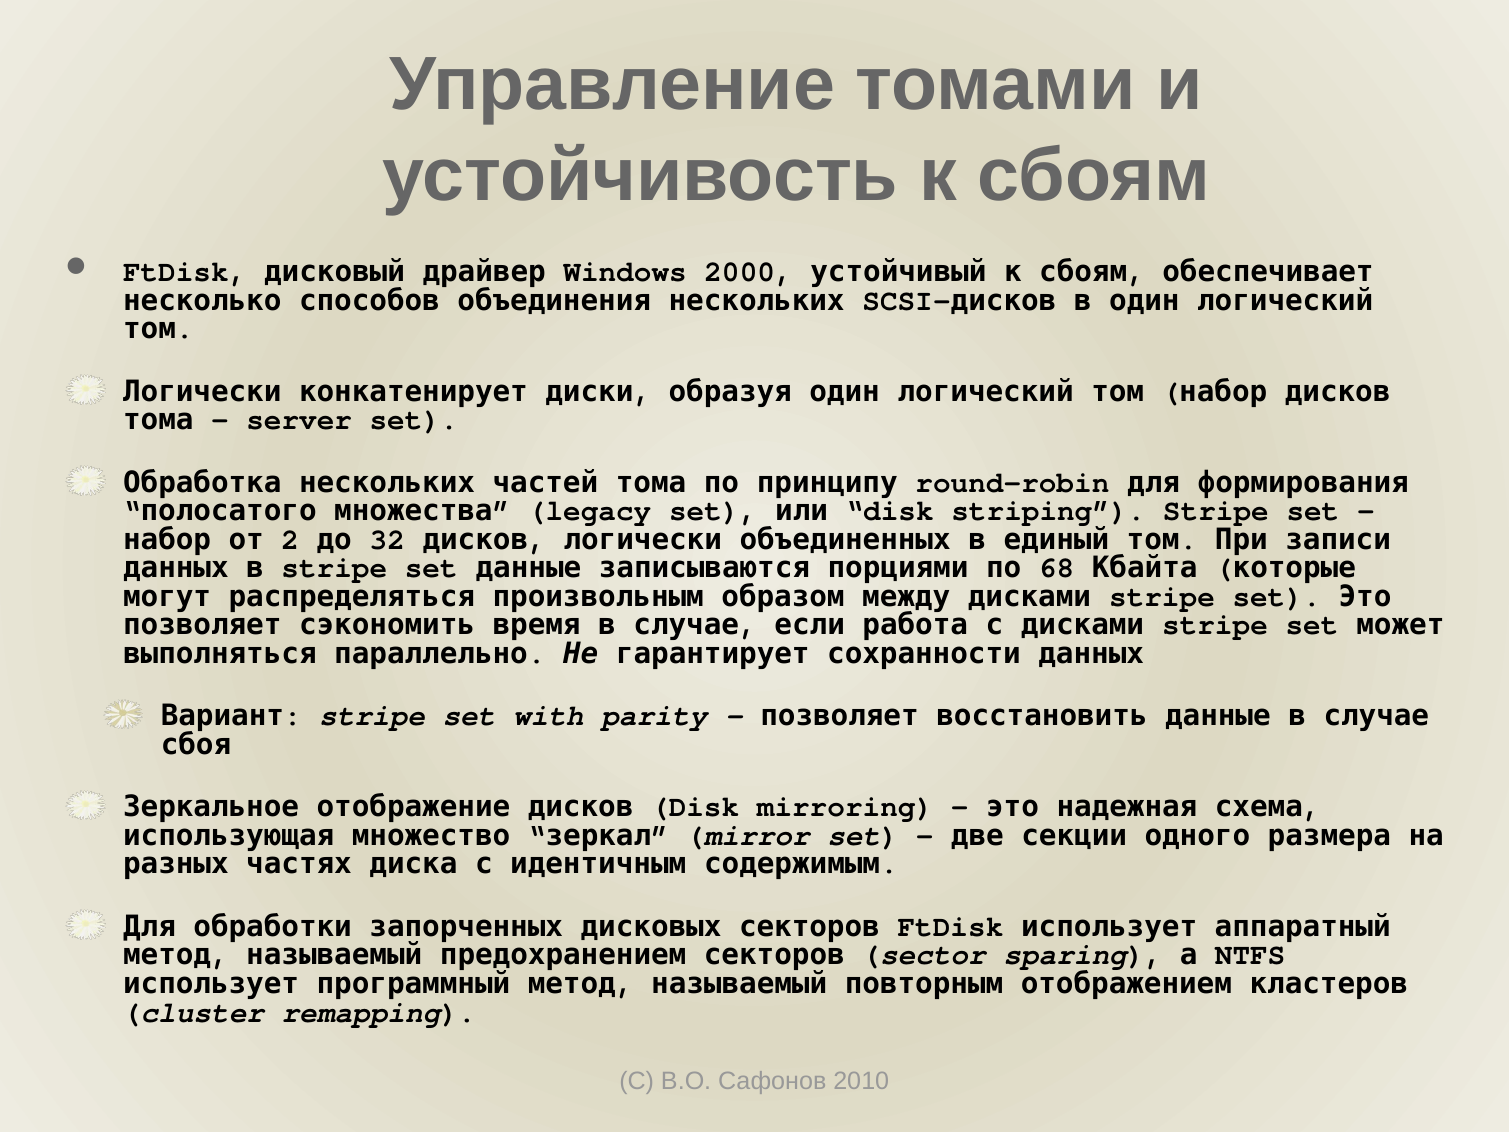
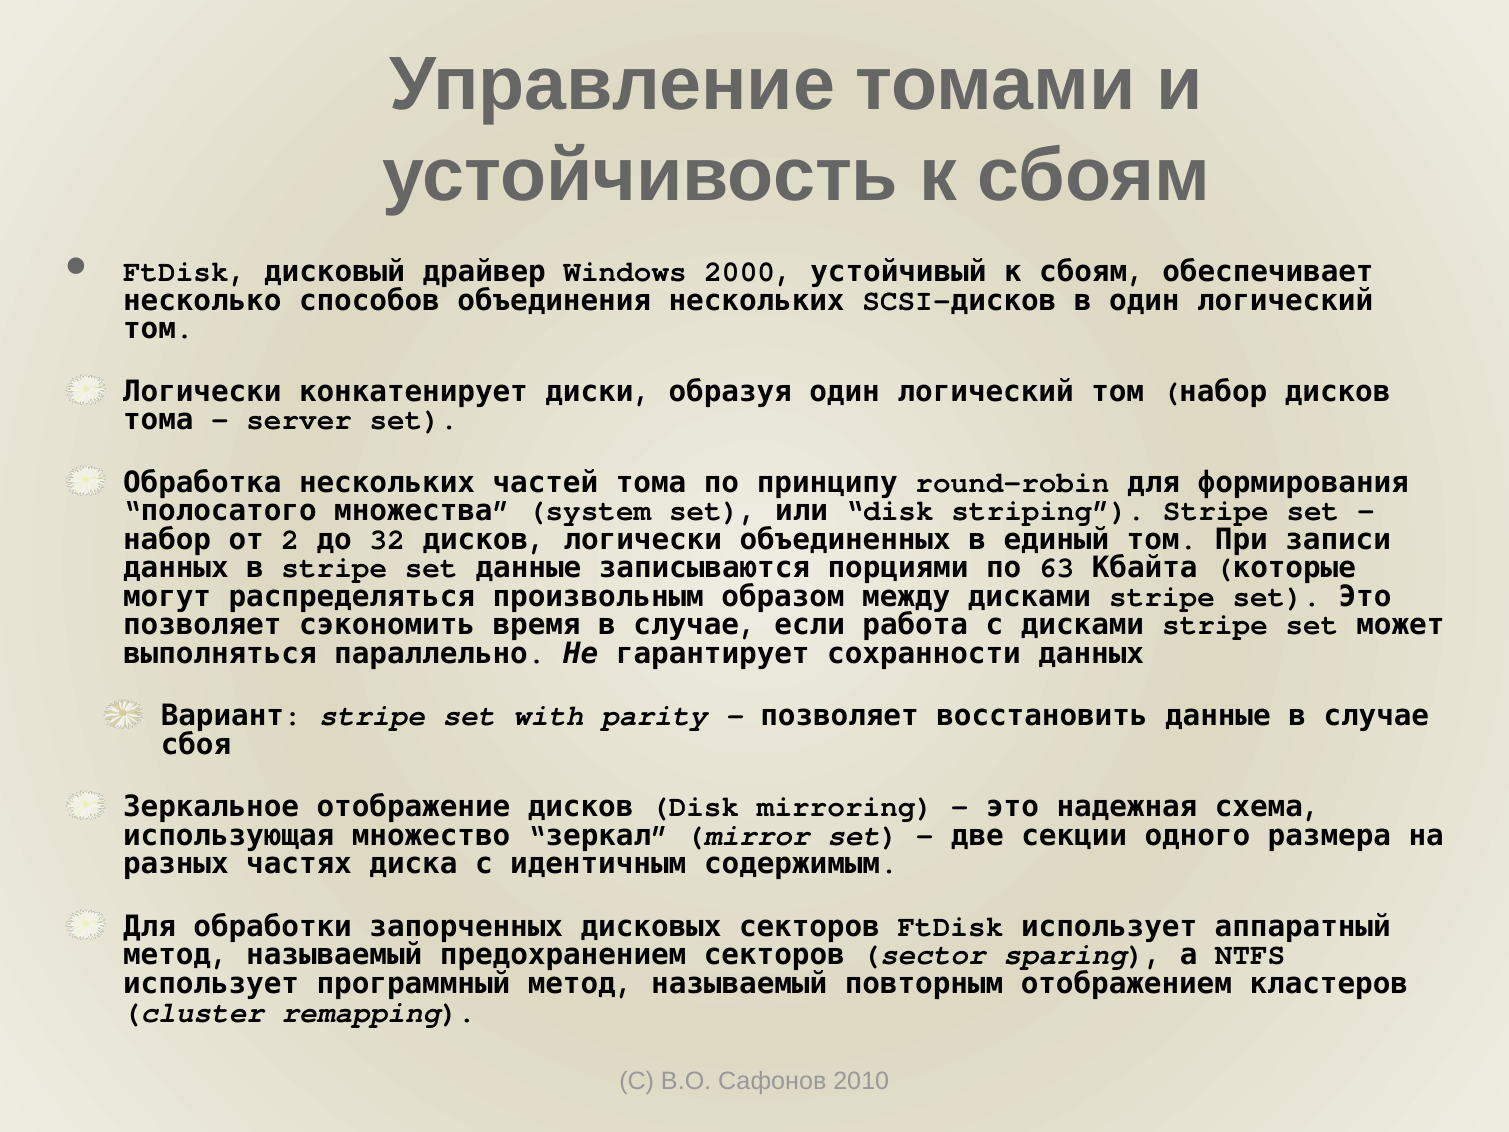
legacy: legacy -> system (590, 511)
68: 68 -> 63 (1057, 568)
